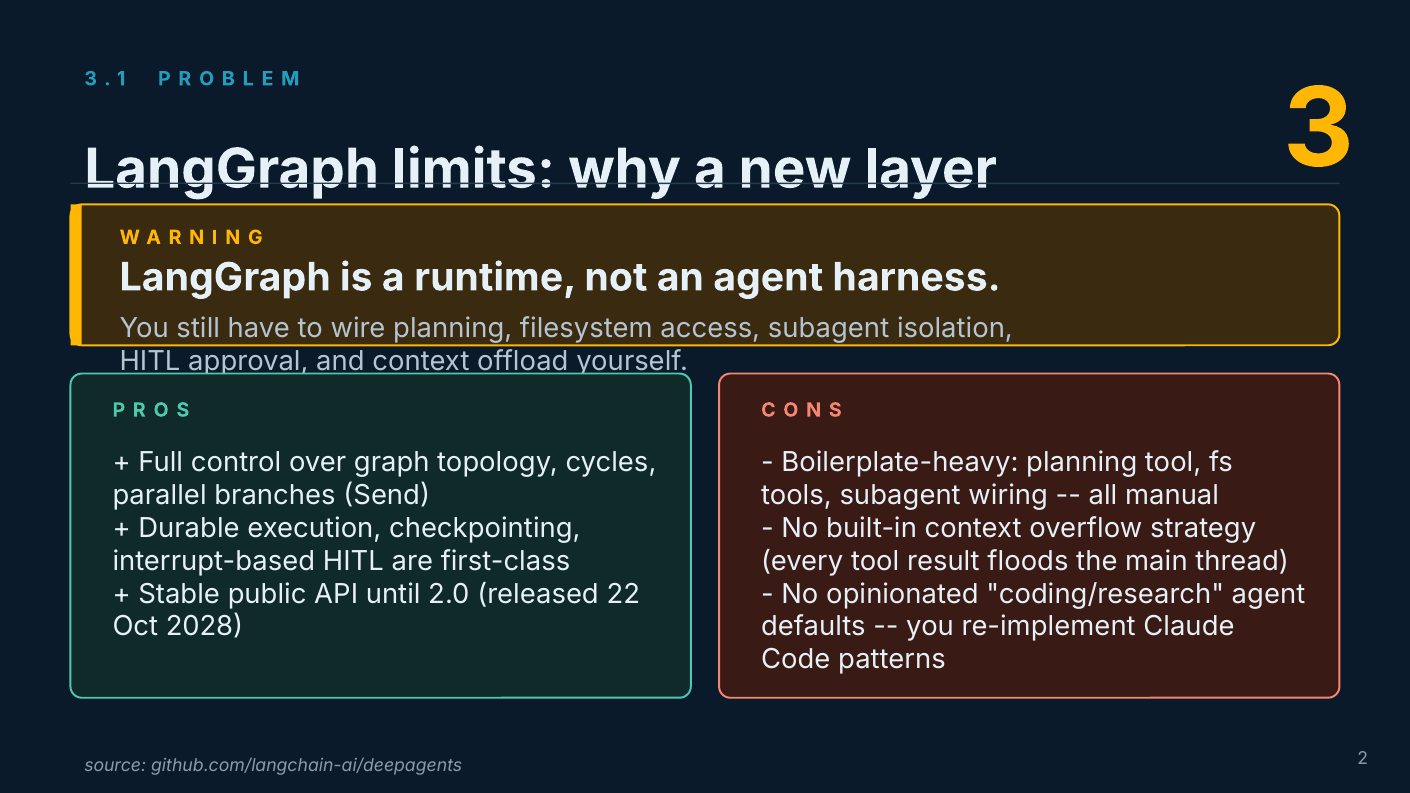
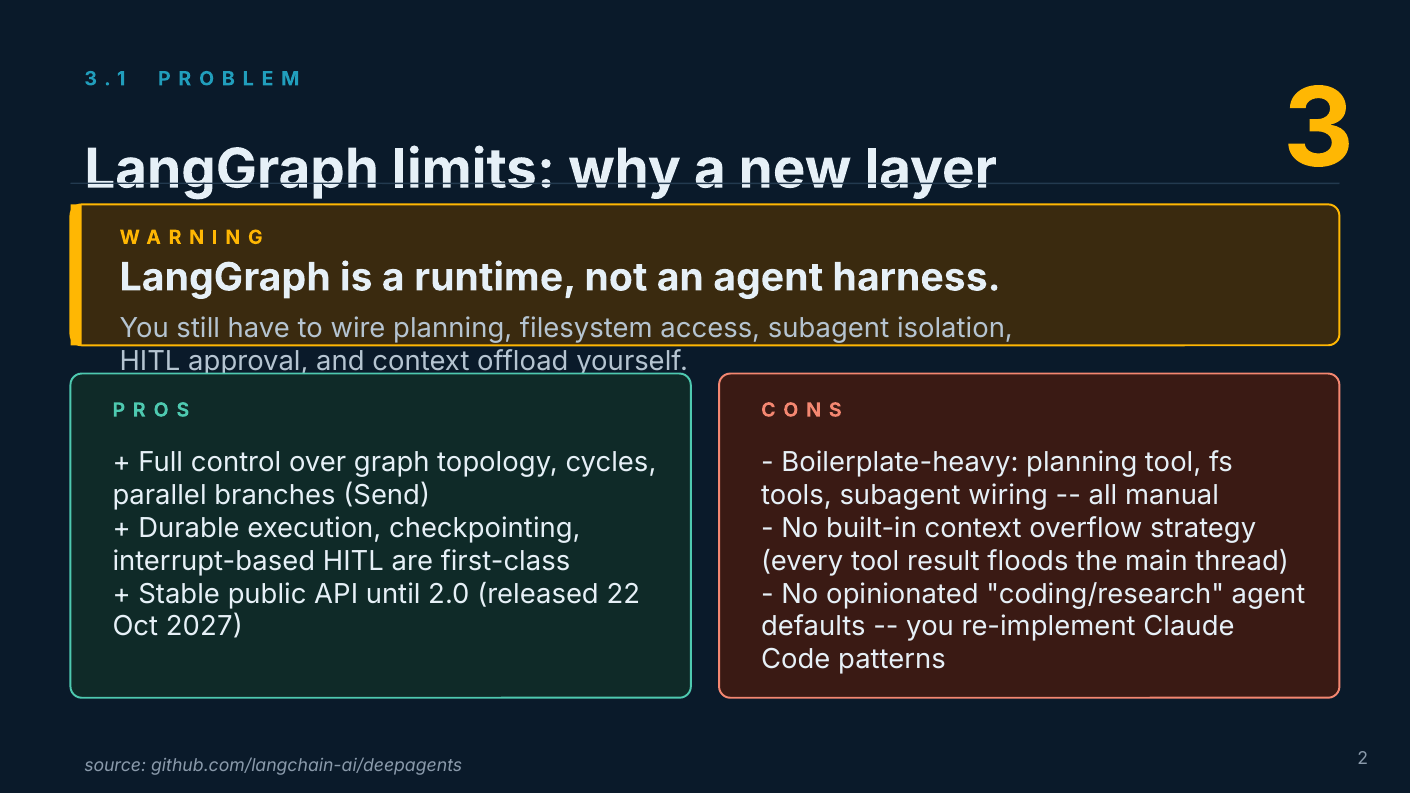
2028: 2028 -> 2027 (204, 627)
